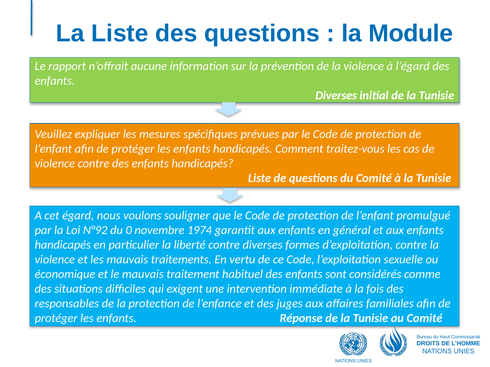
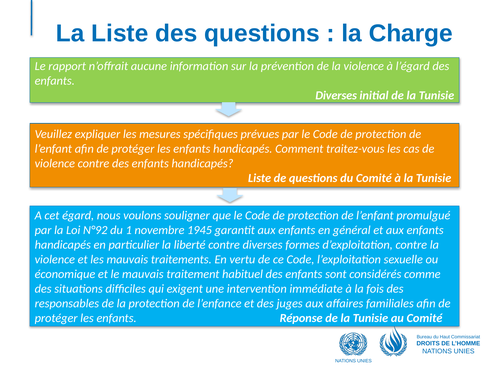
Module: Module -> Charge (411, 34)
0: 0 -> 1 (129, 231)
1974: 1974 -> 1945 (200, 231)
